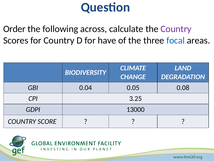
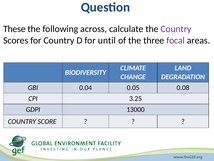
Order: Order -> These (14, 29)
have: have -> until (107, 40)
focal colour: blue -> purple (176, 40)
